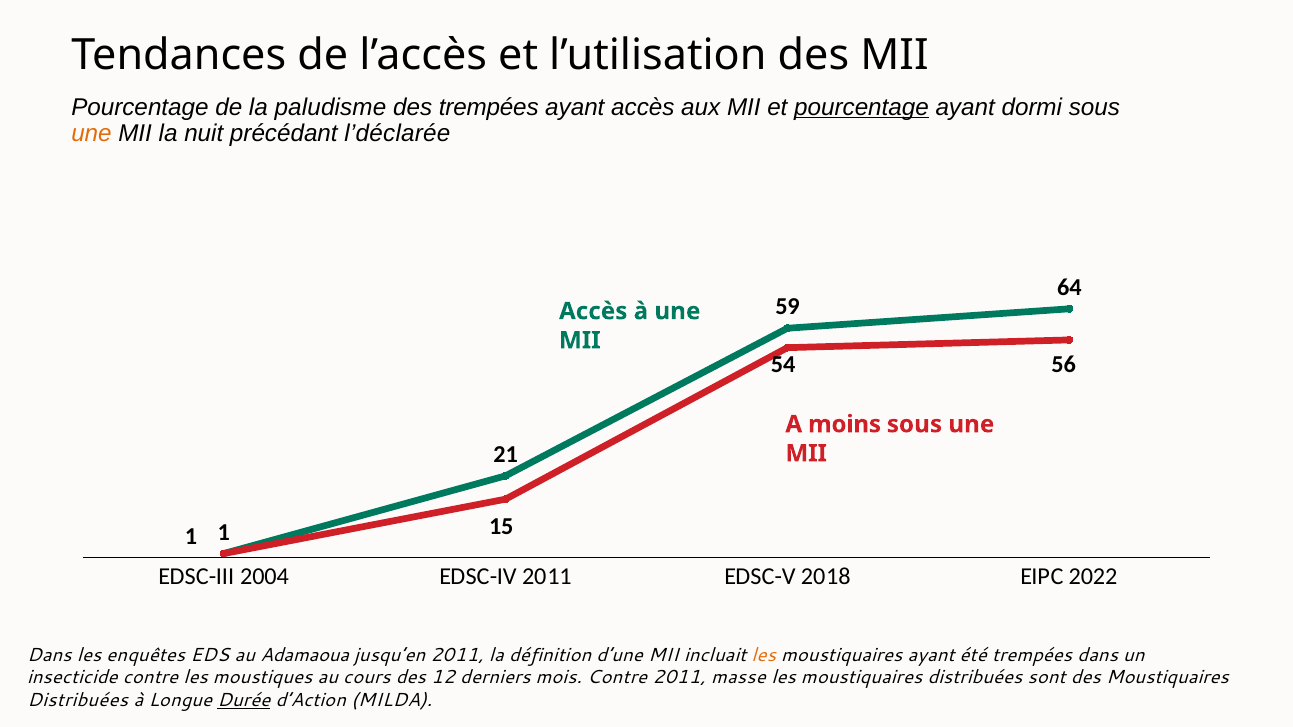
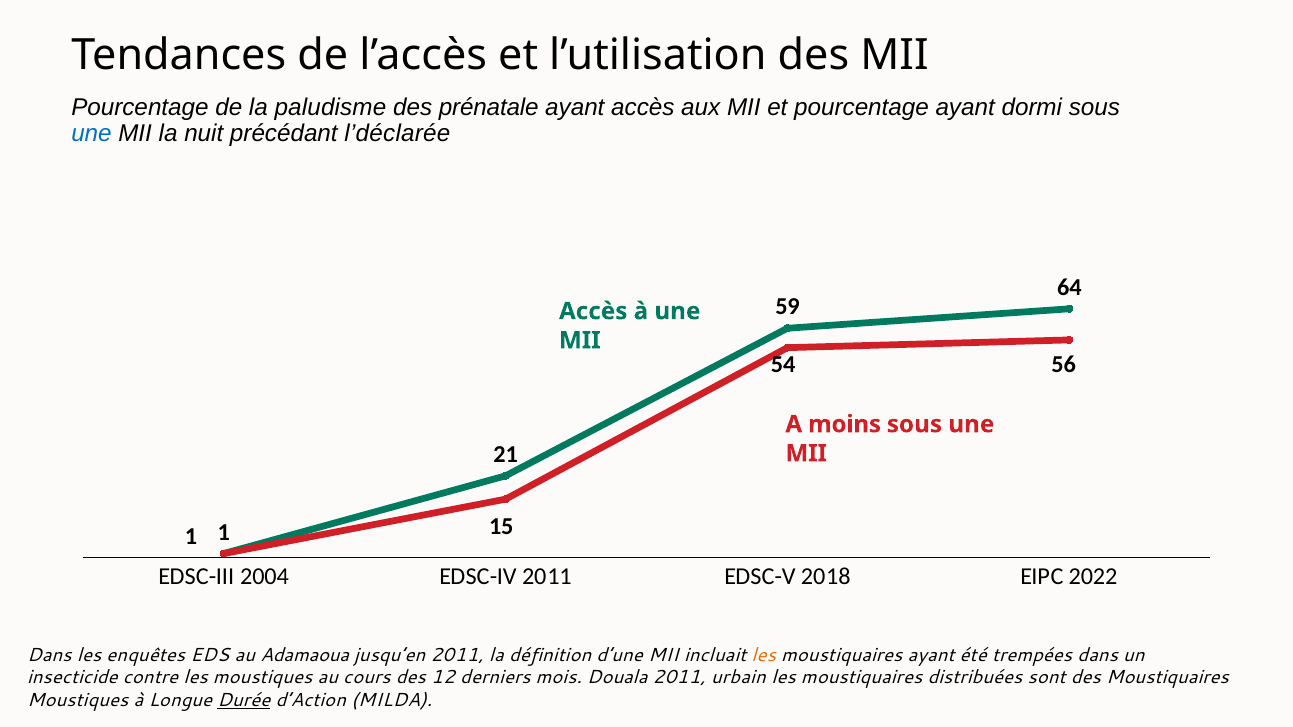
des trempées: trempées -> prénatale (489, 107)
pourcentage underline: present -> none (862, 107)
une colour: orange -> blue (91, 133)
mois Contre: Contre -> Douala (617, 678)
masse: masse -> urbain (738, 678)
Distribuées: Distribuées -> Moustiques (78, 701)
